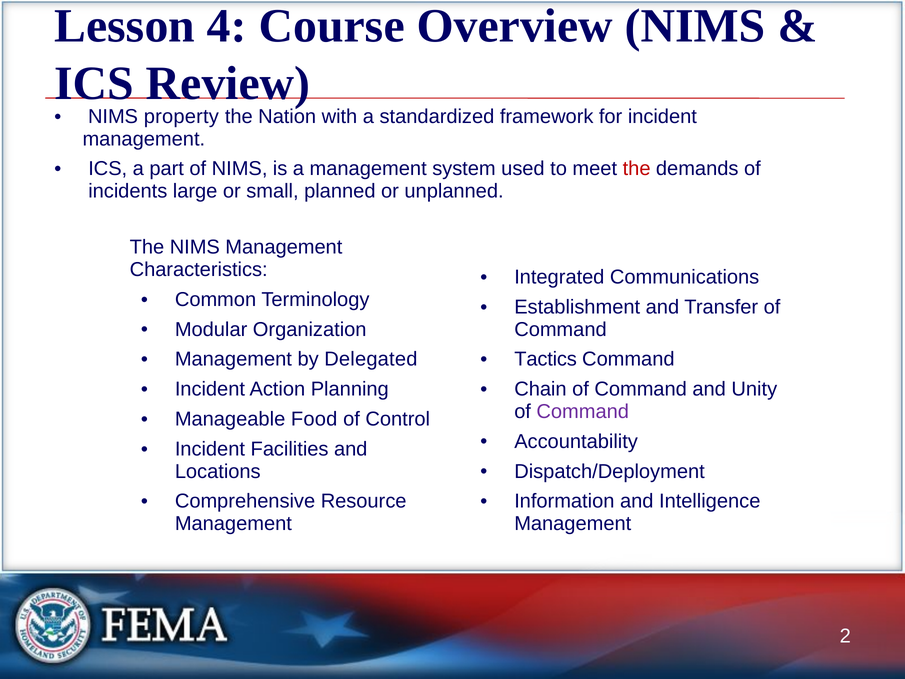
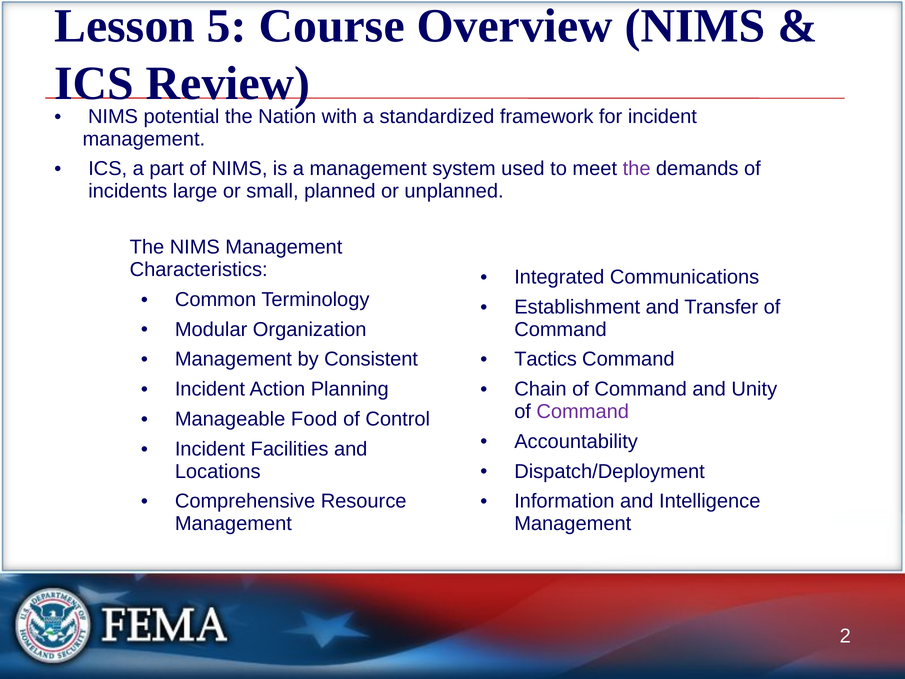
4: 4 -> 5 (227, 26)
property: property -> potential (181, 117)
the colour: red -> purple (637, 169)
Delegated: Delegated -> Consistent (371, 359)
